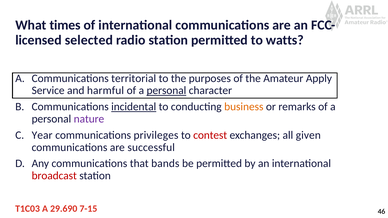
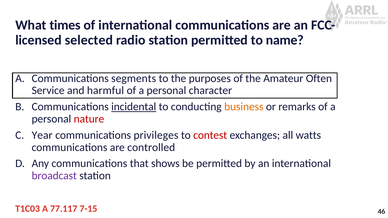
watts: watts -> name (285, 40)
territorial: territorial -> segments (134, 78)
Apply: Apply -> Often (319, 78)
personal underline: present -> none (166, 91)
nature colour: purple -> red (89, 119)
given: given -> watts (308, 135)
successful: successful -> controlled (151, 147)
bands: bands -> shows (165, 164)
broadcast colour: red -> purple (54, 176)
29.690: 29.690 -> 77.117 (64, 209)
